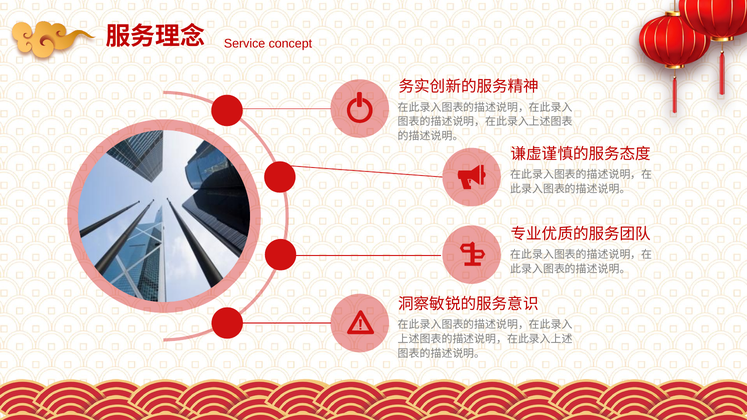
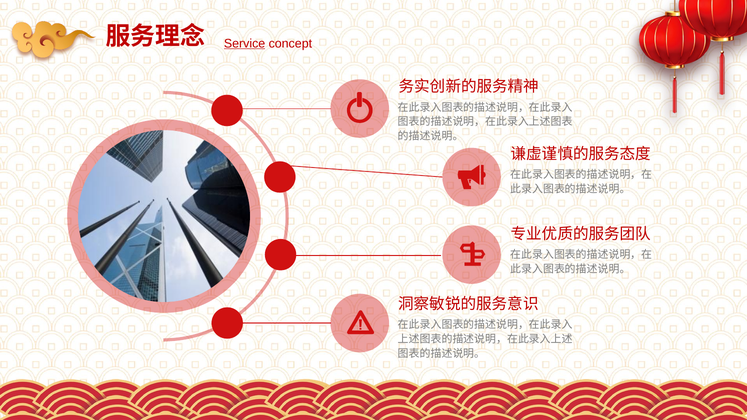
Service underline: none -> present (245, 43)
